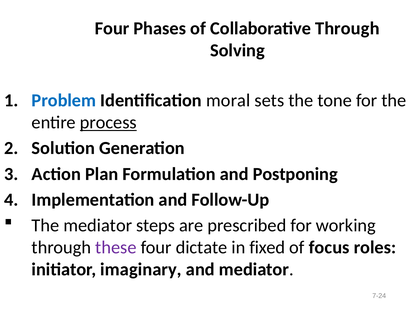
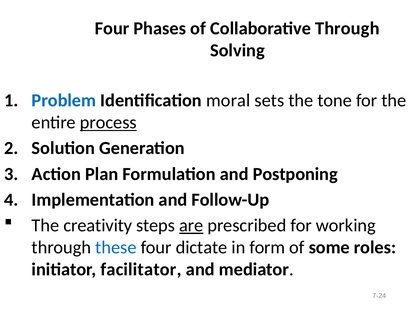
The mediator: mediator -> creativity (98, 225)
are underline: none -> present (191, 225)
these colour: purple -> blue (116, 247)
fixed: fixed -> form (267, 247)
focus: focus -> some (329, 247)
imaginary: imaginary -> facilitator (141, 269)
